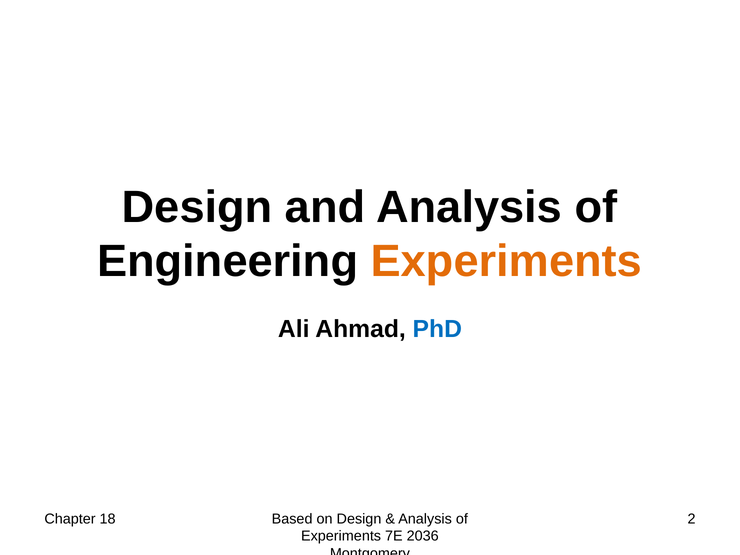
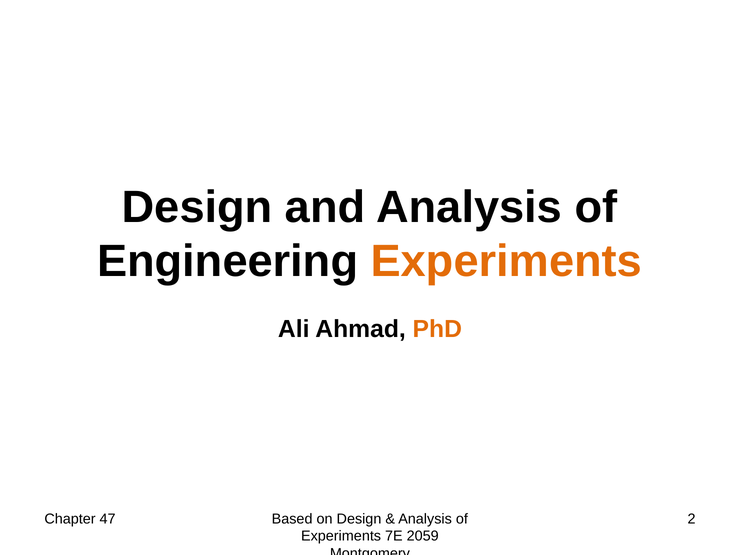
PhD colour: blue -> orange (437, 329)
18: 18 -> 47 (108, 519)
2036: 2036 -> 2059 (423, 536)
